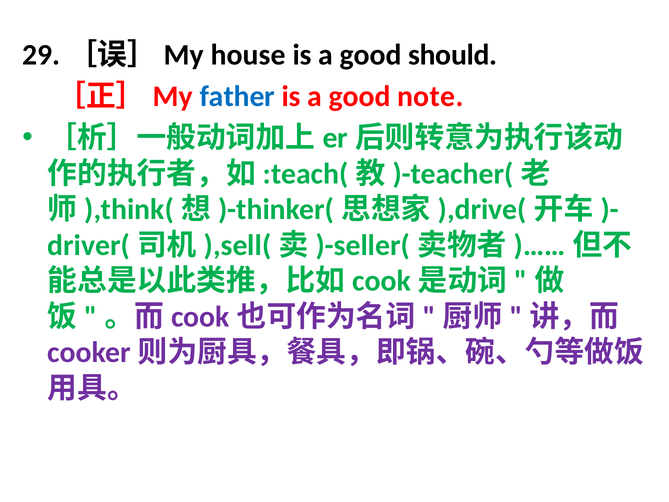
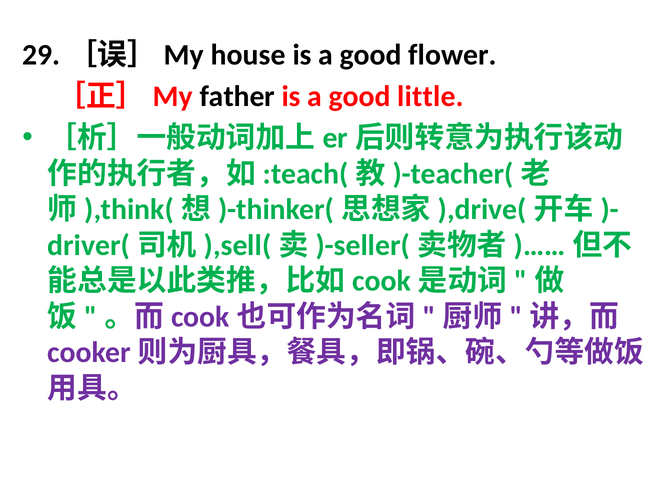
should: should -> flower (453, 55)
father colour: blue -> black (237, 96)
note: note -> little (430, 96)
